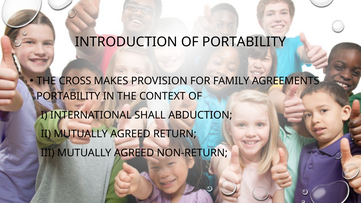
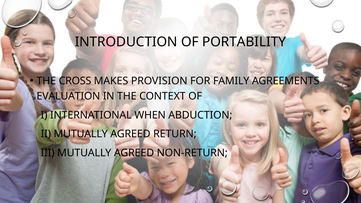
PORTABILITY: PORTABILITY -> EVALUATION (68, 96)
SHALL: SHALL -> WHEN (150, 115)
